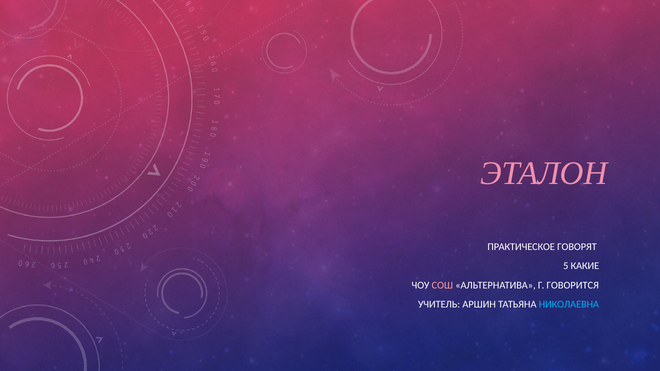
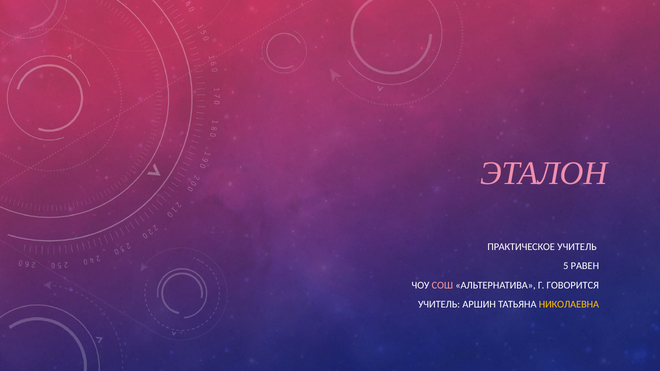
ПРАКТИЧЕСКОЕ ГОВОРЯТ: ГОВОРЯТ -> УЧИТЕЛЬ (577, 247)
КАКИЕ: КАКИЕ -> РАВЕН (585, 266)
НИКОЛАЕВНА colour: light blue -> yellow (569, 305)
